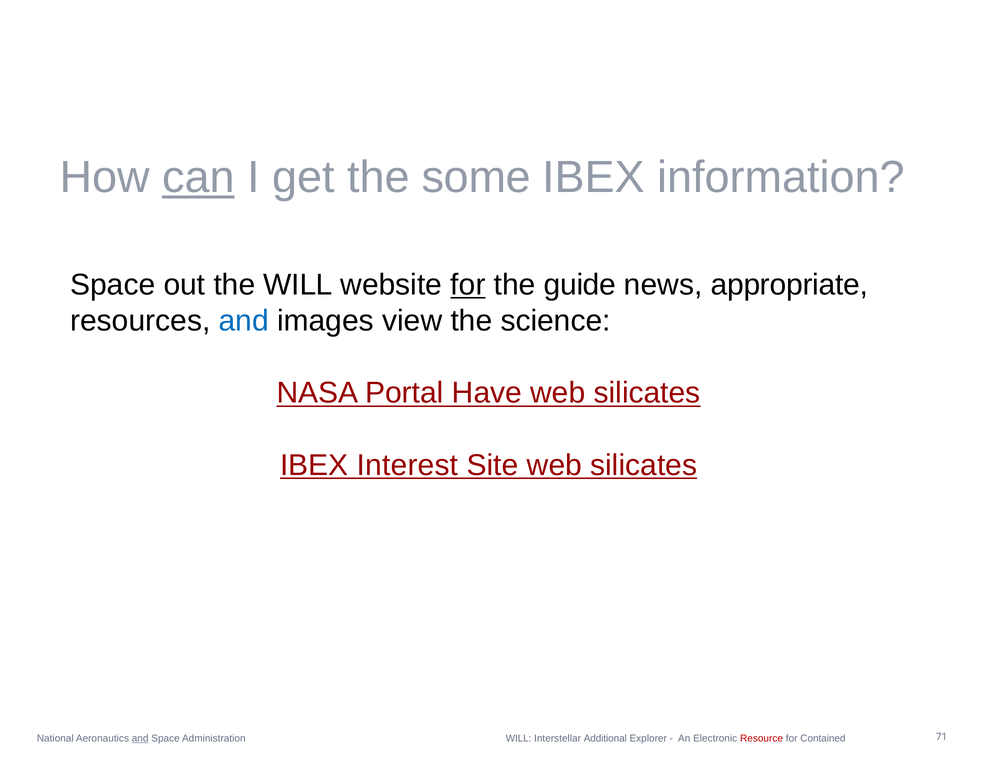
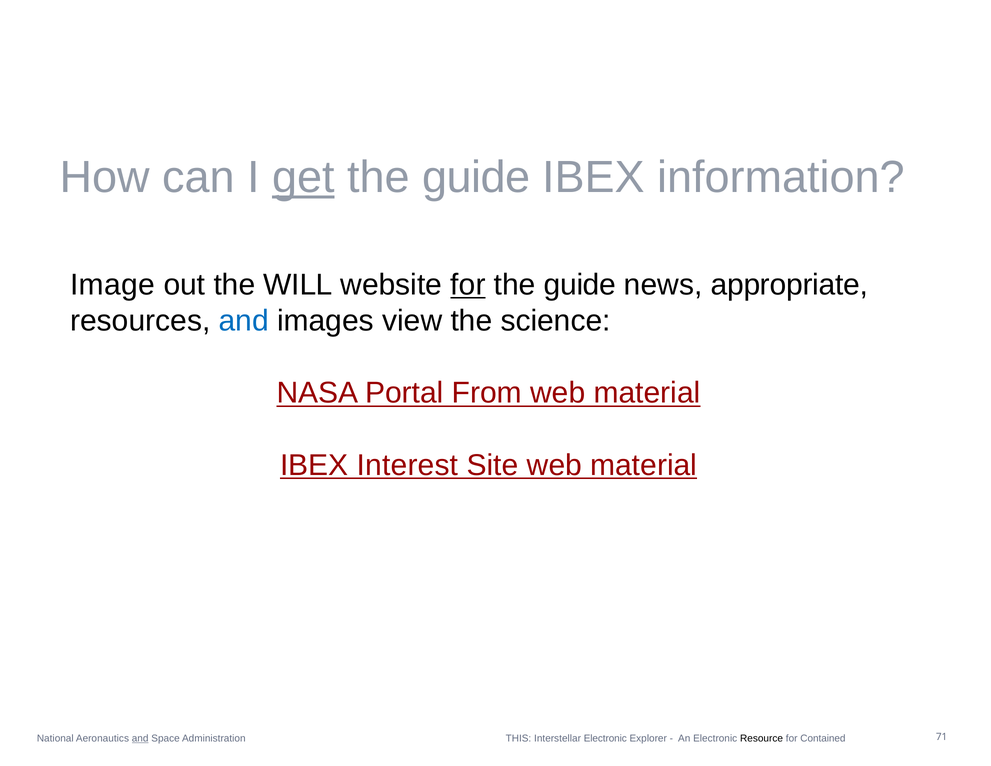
can underline: present -> none (198, 178)
get underline: none -> present (303, 178)
some: some -> guide (476, 178)
Space: Space -> Image (113, 285)
Have: Have -> From (487, 393)
silicates: silicates -> material (647, 393)
Site web silicates: silicates -> material (644, 465)
WILL: WILL -> THIS (518, 738)
Interstellar Additional: Additional -> Electronic (605, 738)
Resource colour: red -> black (762, 738)
